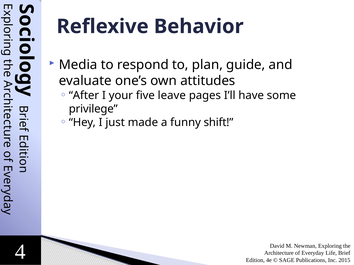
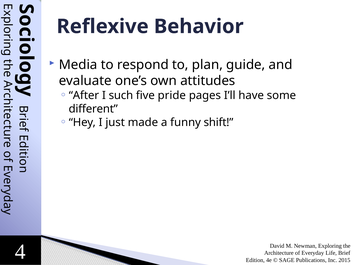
your: your -> such (121, 96)
leave: leave -> pride (172, 96)
privilege: privilege -> different (93, 109)
